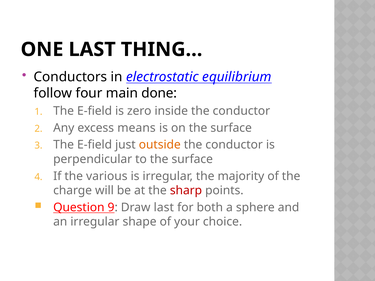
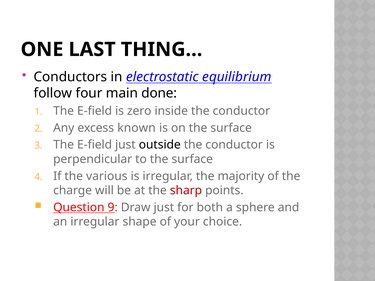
means: means -> known (136, 128)
outside colour: orange -> black (160, 145)
Draw last: last -> just (164, 208)
